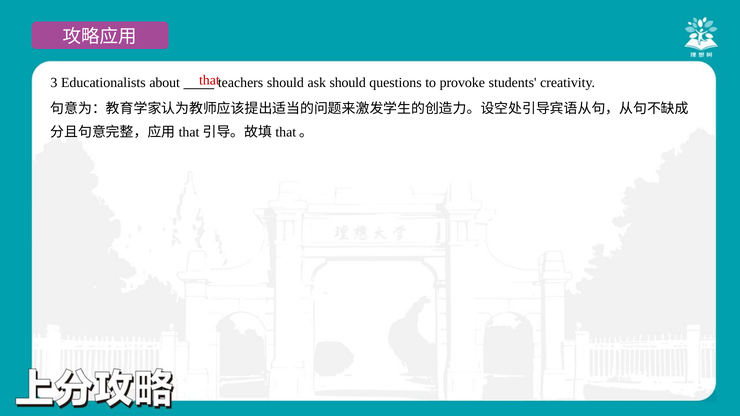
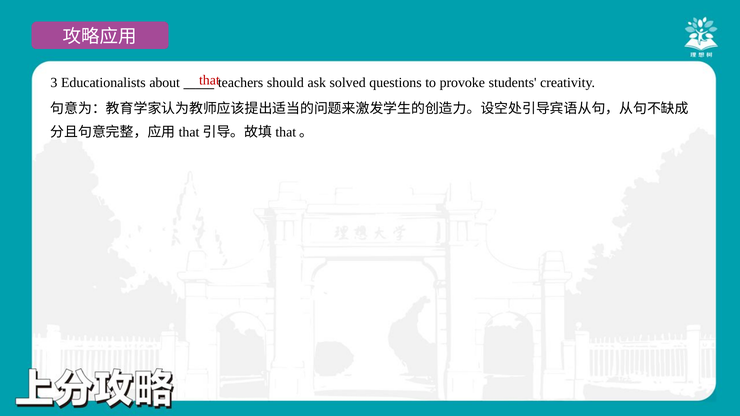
ask should: should -> solved (348, 83)
